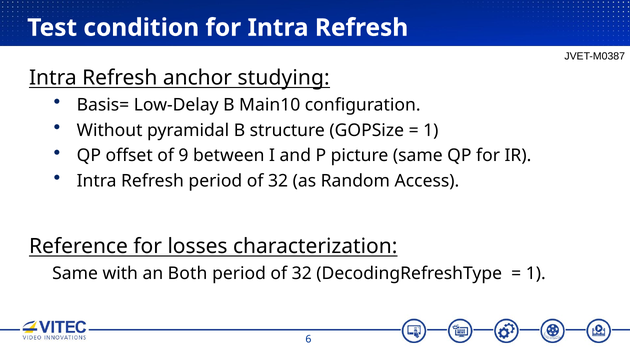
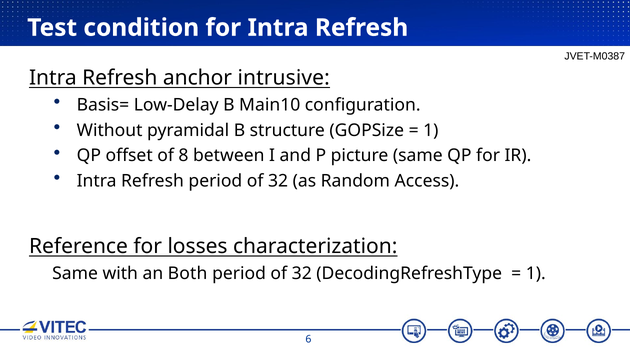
studying: studying -> intrusive (284, 78)
9: 9 -> 8 (183, 156)
